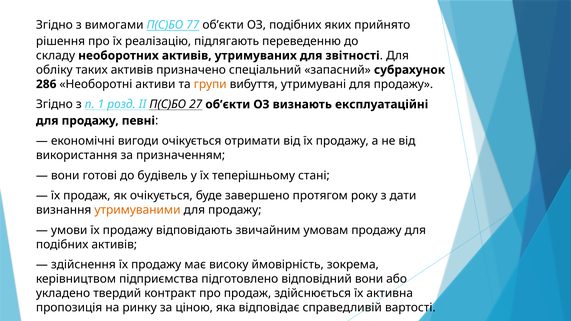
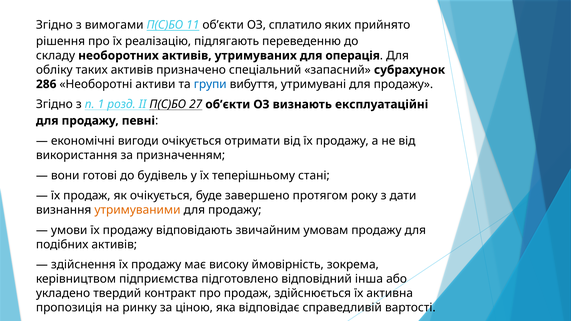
77: 77 -> 11 (193, 25)
ОЗ подібних: подібних -> сплатило (295, 25)
звітності: звітності -> операція (353, 56)
групи colour: orange -> blue (210, 84)
відповідний вони: вони -> інша (369, 279)
